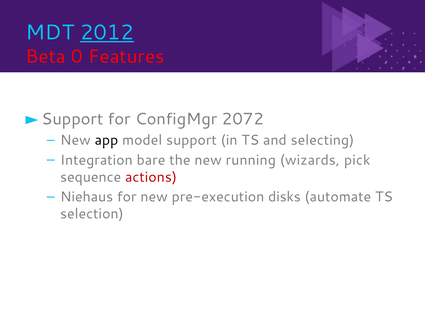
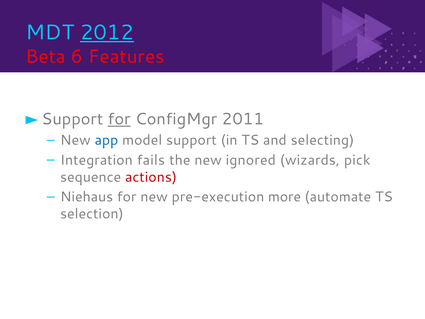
0: 0 -> 6 (77, 57)
for underline: none -> present (119, 119)
2072: 2072 -> 2011 (243, 119)
app colour: black -> blue (106, 140)
bare: bare -> fails (151, 160)
running: running -> ignored (251, 160)
disks: disks -> more (284, 197)
